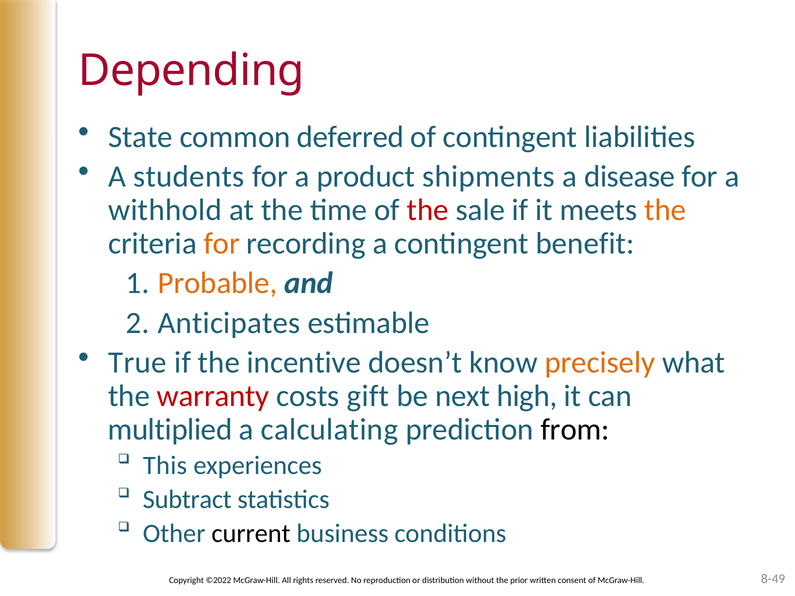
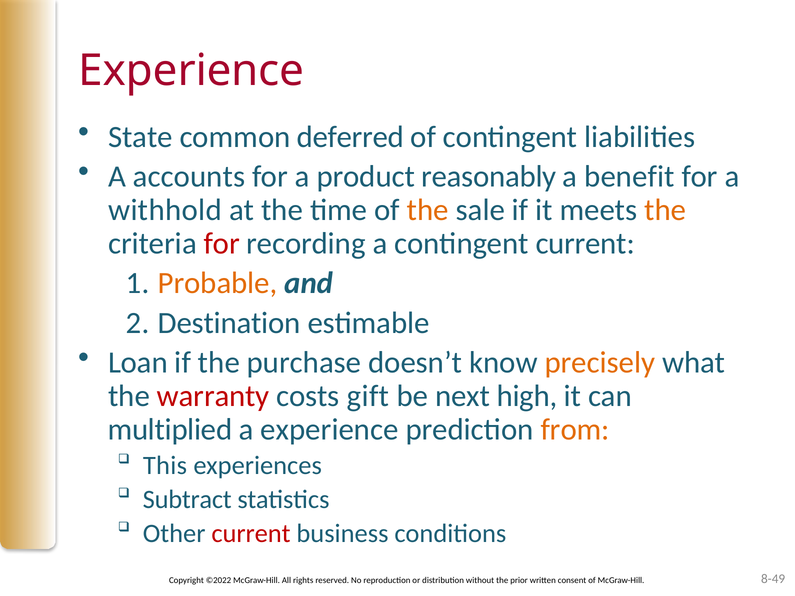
Depending: Depending -> Experience (191, 71)
students: students -> accounts (189, 177)
shipments: shipments -> reasonably (489, 177)
disease: disease -> benefit (629, 177)
the colour: red -> orange (428, 210)
for colour: orange -> red (222, 243)
contingent benefit: benefit -> current (585, 243)
Anticipates: Anticipates -> Destination (229, 323)
True: True -> Loan (138, 363)
incentive: incentive -> purchase (304, 363)
a calculating: calculating -> experience (329, 430)
from colour: black -> orange (575, 430)
current colour: black -> red (251, 534)
